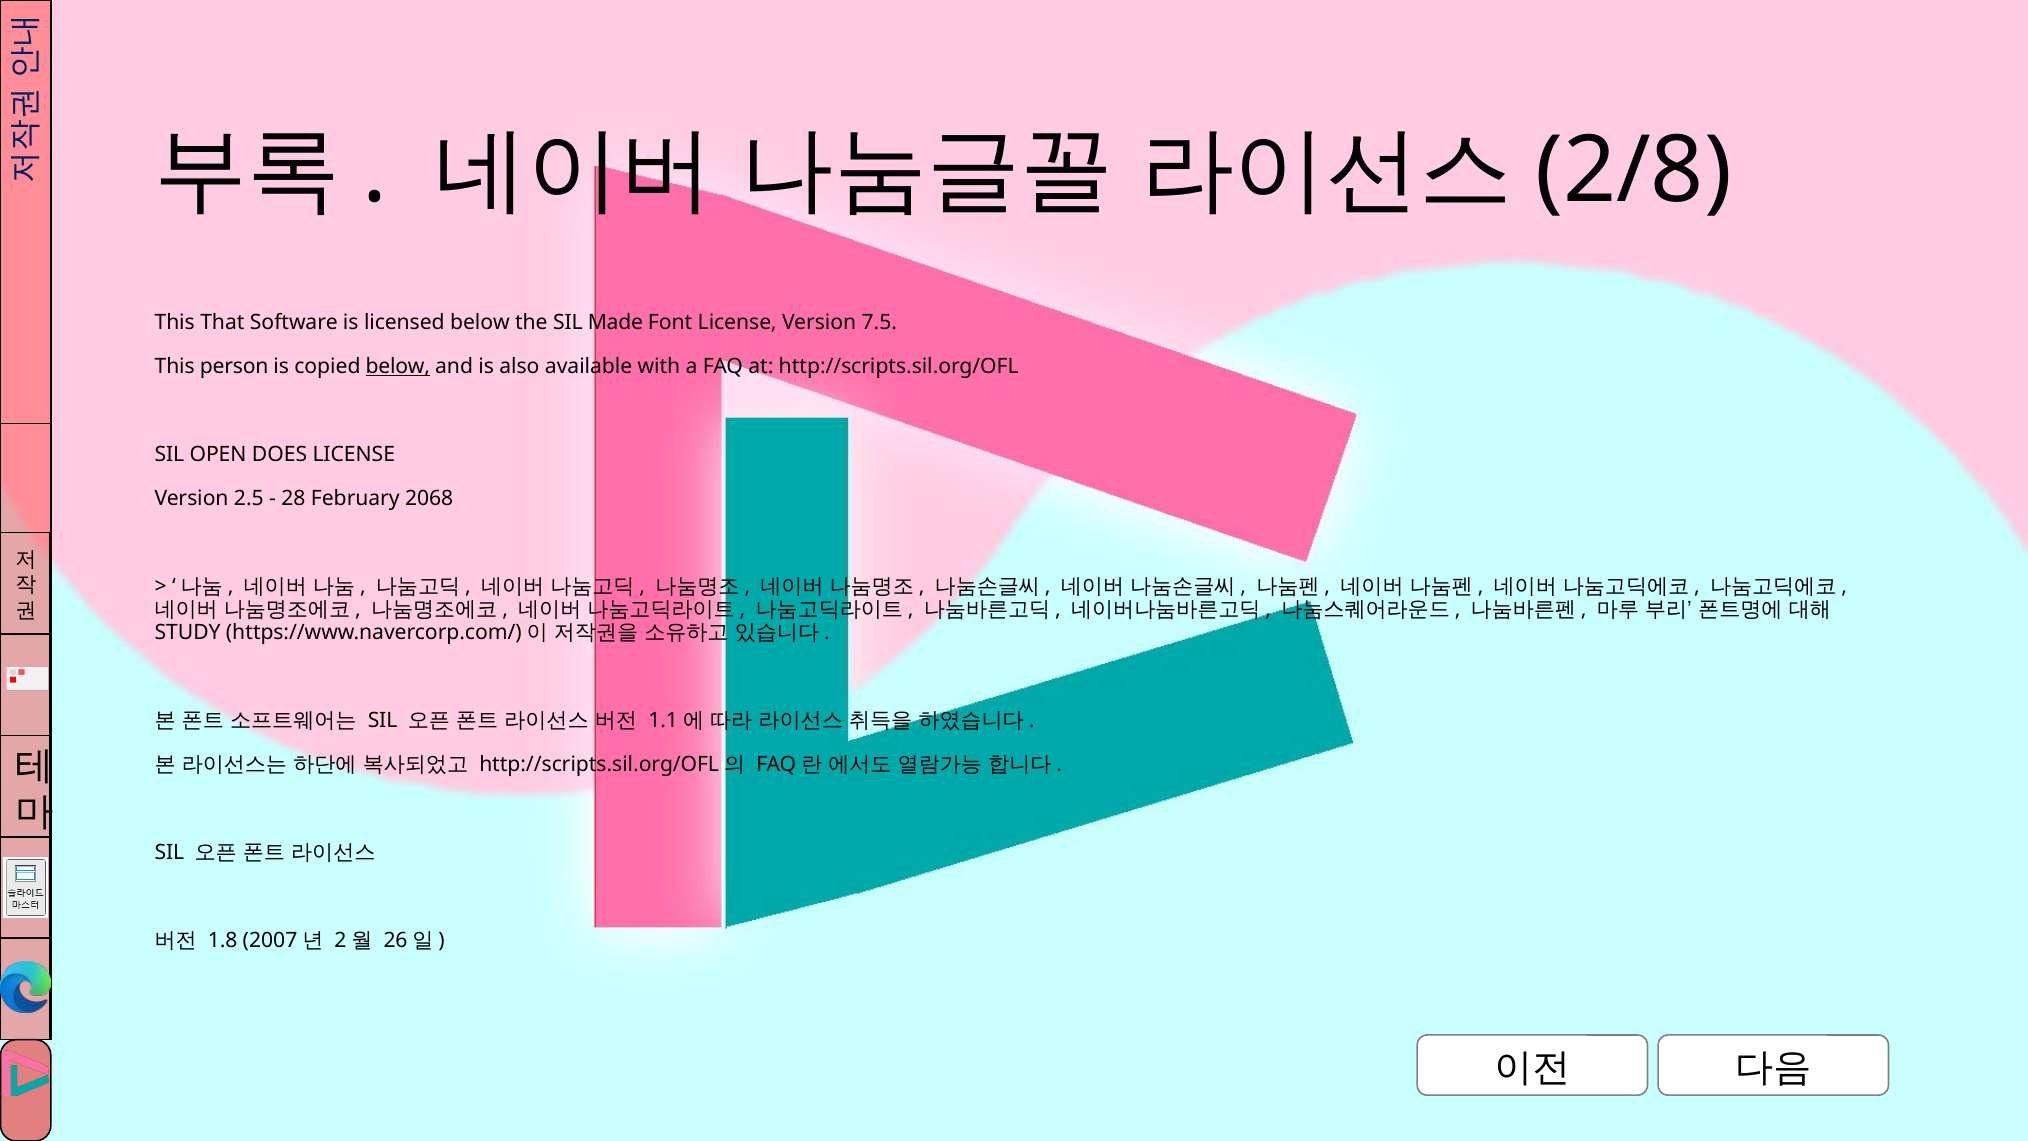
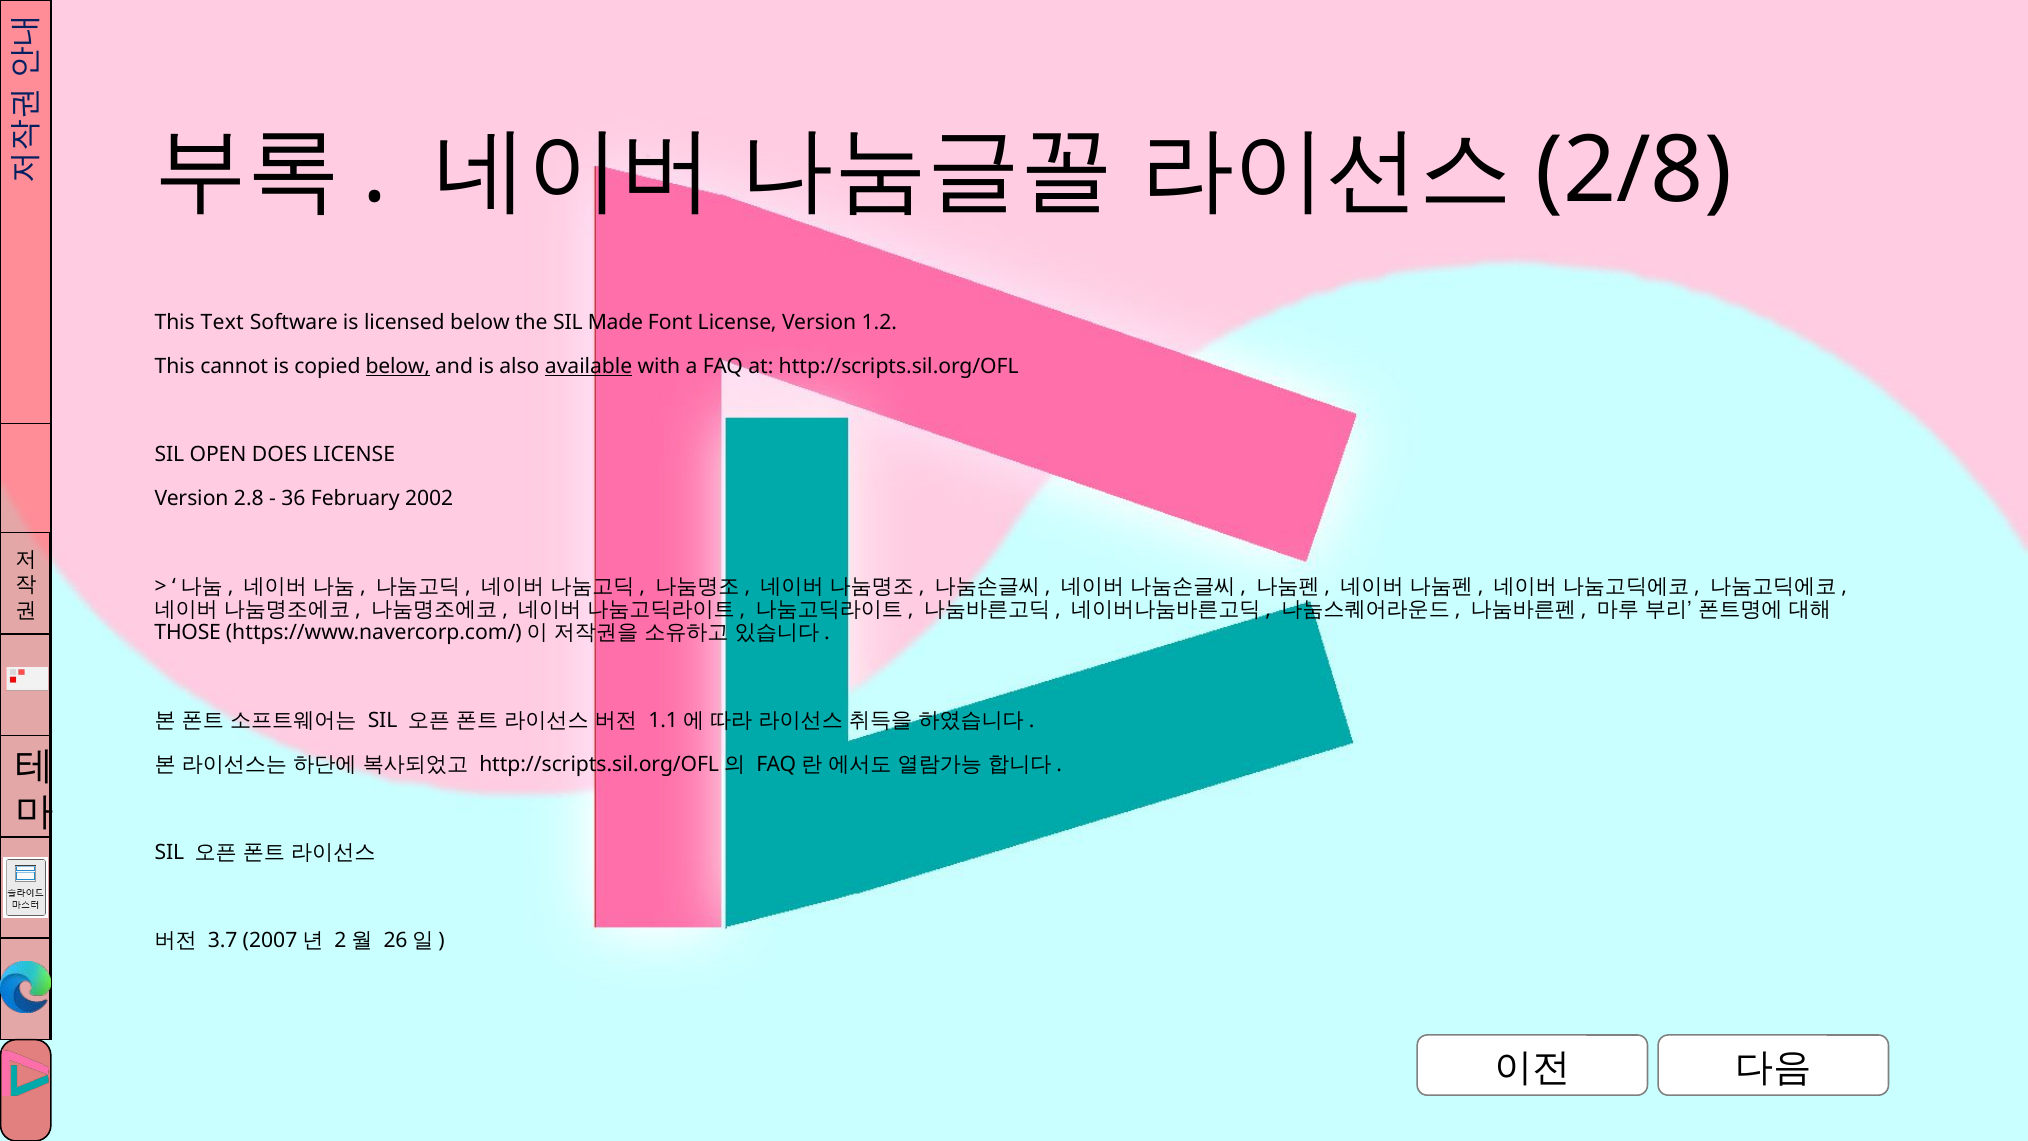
That: That -> Text (222, 323)
7.5: 7.5 -> 1.2 (879, 323)
person: person -> cannot (234, 367)
available underline: none -> present (589, 367)
2.5: 2.5 -> 2.8 (249, 499)
28: 28 -> 36 (293, 499)
2068: 2068 -> 2002 (429, 499)
STUDY: STUDY -> THOSE (188, 632)
1.8: 1.8 -> 3.7 (223, 940)
